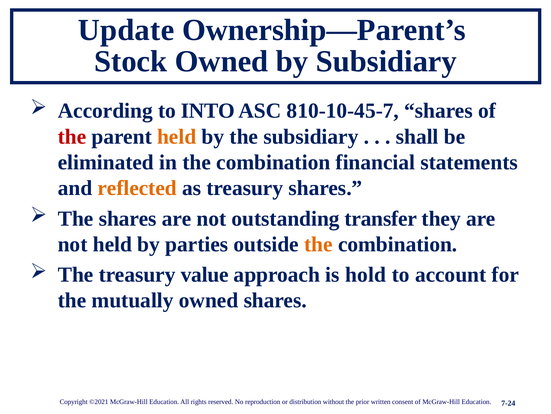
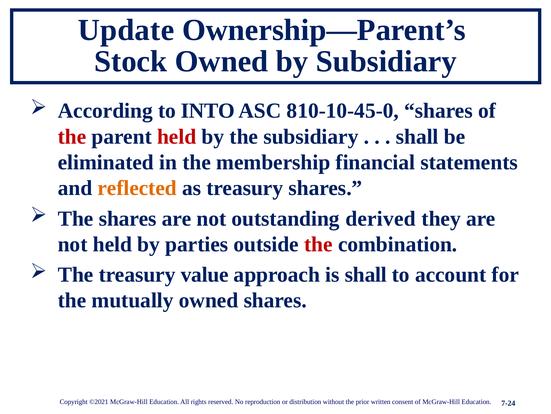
810-10-45-7: 810-10-45-7 -> 810-10-45-0 (343, 111)
held colour: orange -> red (177, 136)
in the combination: combination -> membership (273, 162)
transfer: transfer -> derived (381, 218)
the colour: orange -> red (318, 244)
is hold: hold -> shall (366, 274)
